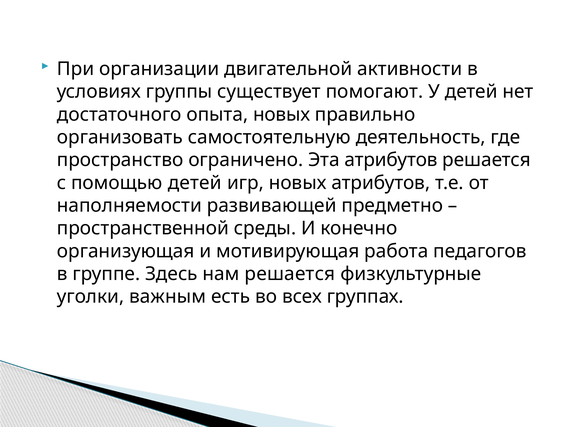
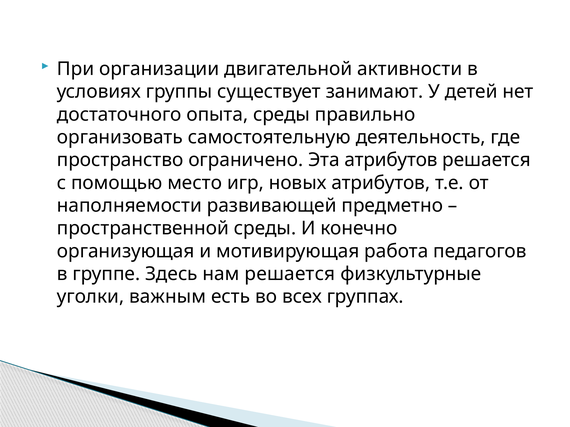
помогают: помогают -> занимают (374, 92)
опыта новых: новых -> среды (282, 115)
помощью детей: детей -> место (195, 183)
